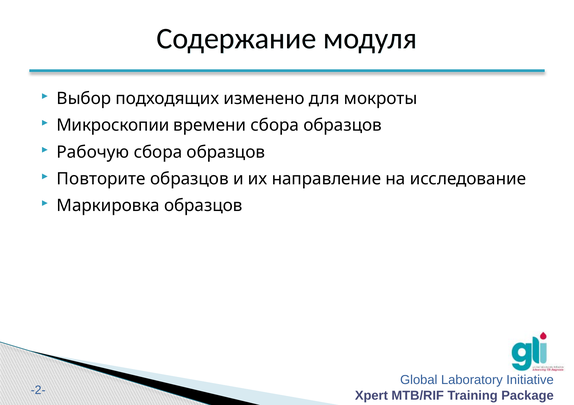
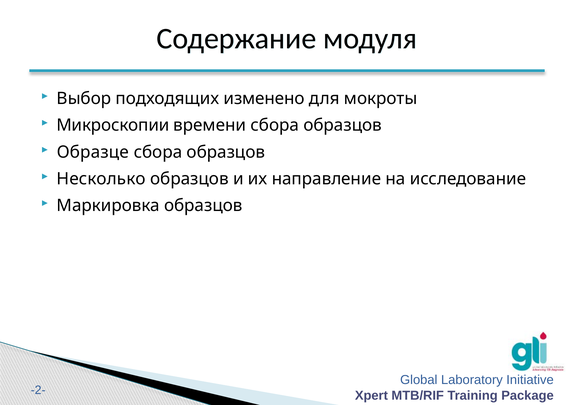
Рабочую: Рабочую -> Образце (93, 152)
Повторите: Повторите -> Несколько (101, 179)
